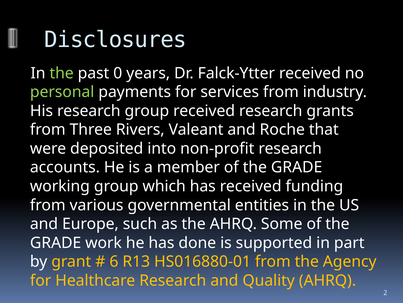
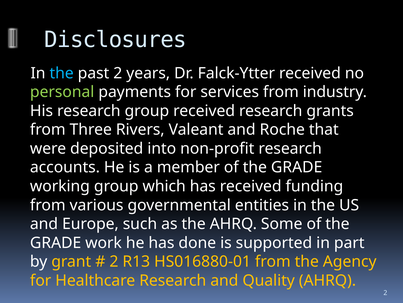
the colour: light green -> light blue (62, 73)
past 0: 0 -> 2 (118, 73)
6: 6 -> 2 (114, 261)
